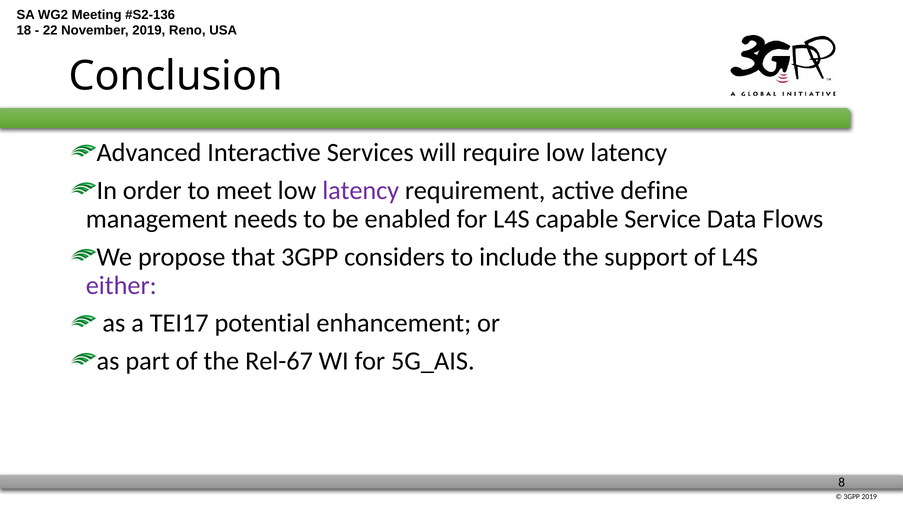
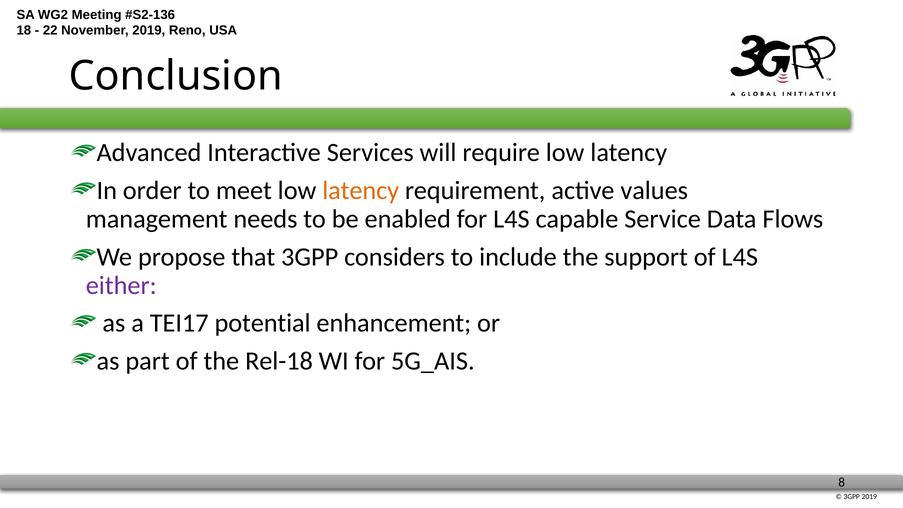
latency colour: purple -> orange (361, 191)
define: define -> values (654, 191)
Rel-67: Rel-67 -> Rel-18 (279, 361)
